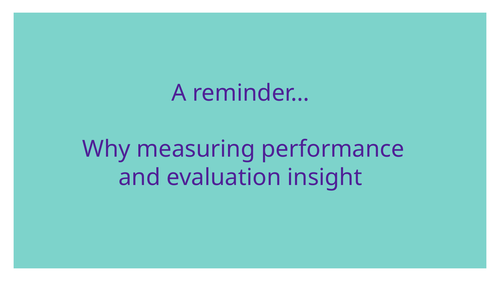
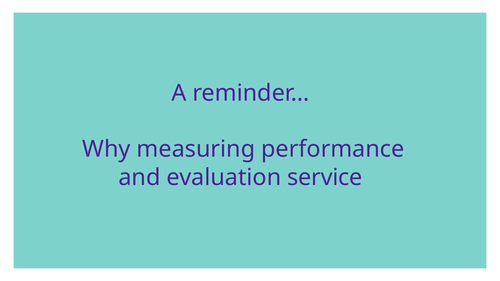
insight: insight -> service (325, 177)
